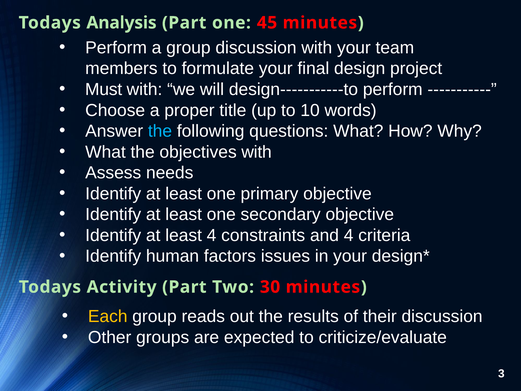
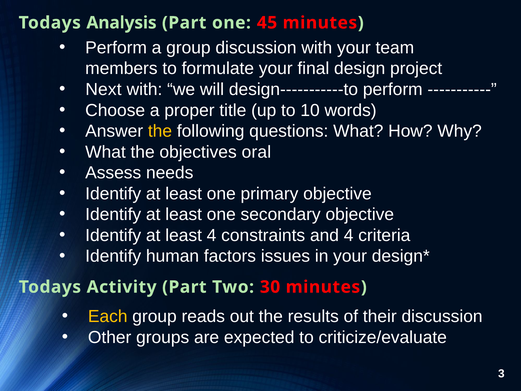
Must: Must -> Next (103, 89)
the colour: light blue -> yellow (160, 131)
objectives with: with -> oral (256, 152)
